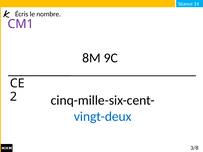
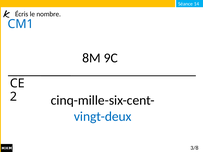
CM1 colour: purple -> blue (21, 24)
